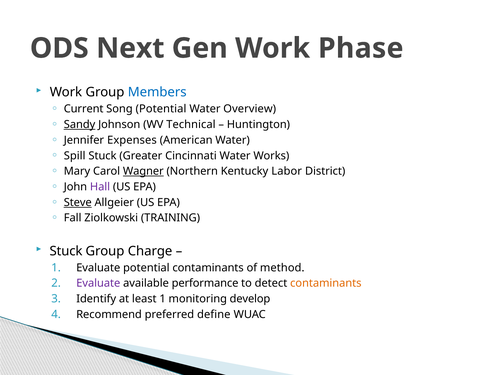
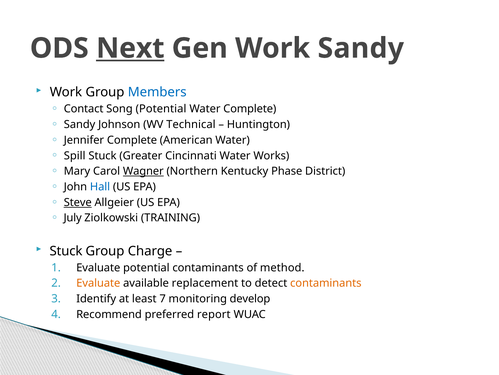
Next underline: none -> present (130, 48)
Work Phase: Phase -> Sandy (361, 48)
Current: Current -> Contact (84, 109)
Water Overview: Overview -> Complete (250, 109)
Sandy underline: present -> none (80, 124)
Jennifer Expenses: Expenses -> Complete (132, 140)
Labor: Labor -> Phase (287, 171)
Hall colour: purple -> blue (100, 186)
Fall: Fall -> July (73, 218)
Evaluate colour: purple -> orange (98, 283)
performance: performance -> replacement (205, 283)
least 1: 1 -> 7 (163, 298)
define: define -> report (214, 314)
